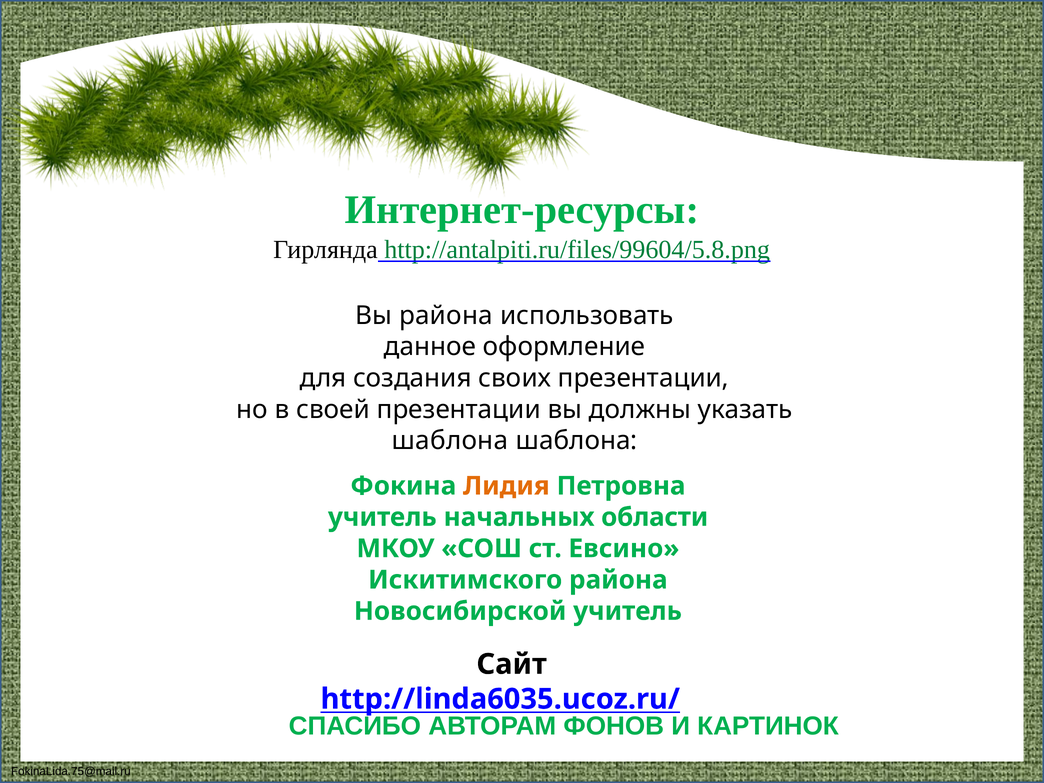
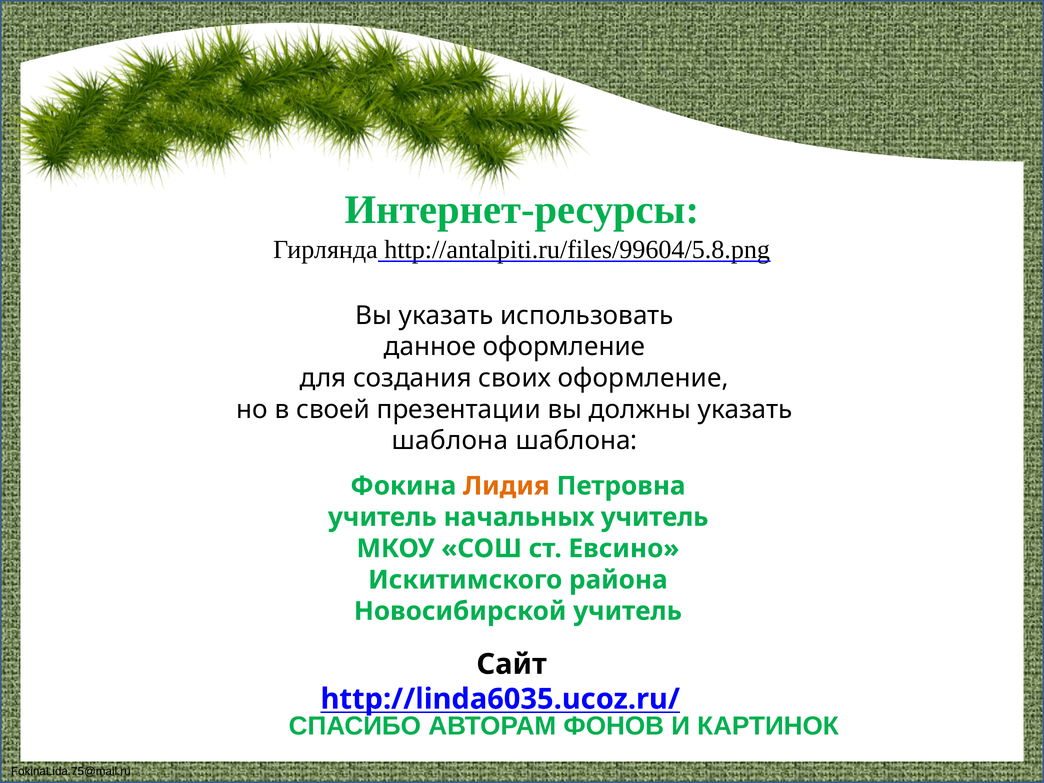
http://antalpiti.ru/files/99604/5.8.png colour: green -> black (577, 250)
Вы района: района -> указать (446, 315)
своих презентации: презентации -> оформление (643, 378)
начальных области: области -> учитель (655, 517)
